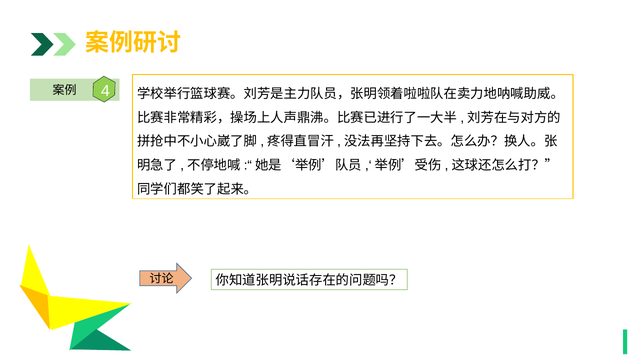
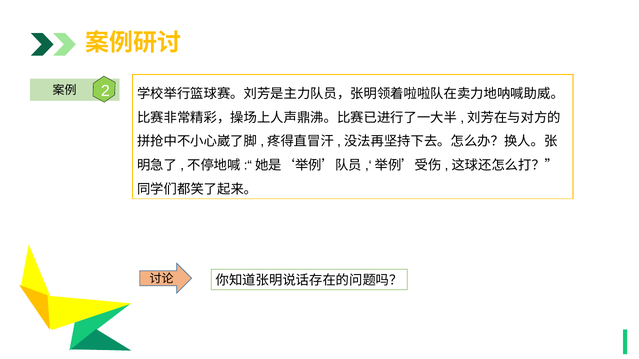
4: 4 -> 2 (105, 91)
